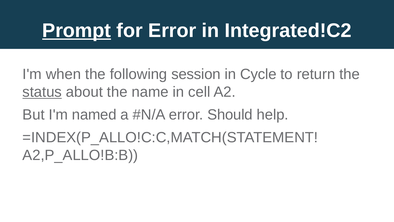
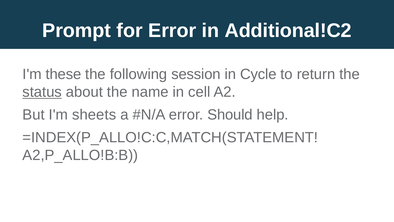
Prompt underline: present -> none (77, 31)
Integrated!C2: Integrated!C2 -> Additional!C2 (288, 31)
when: when -> these (63, 74)
named: named -> sheets (94, 115)
